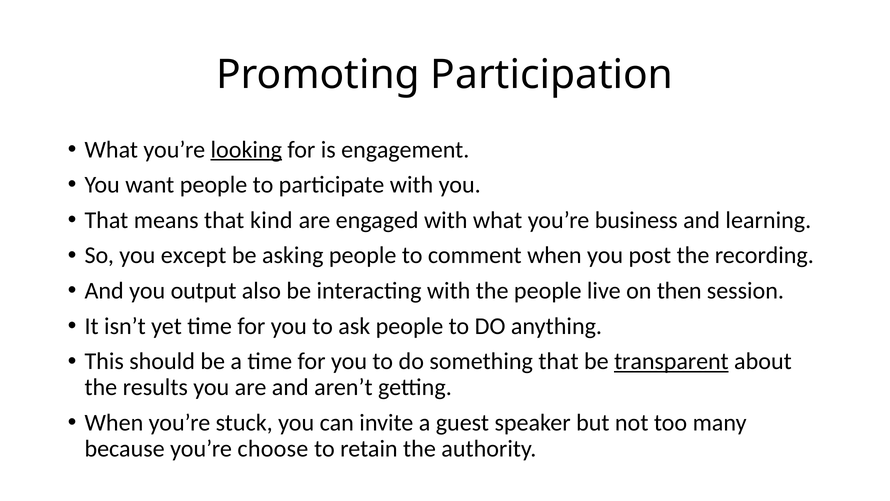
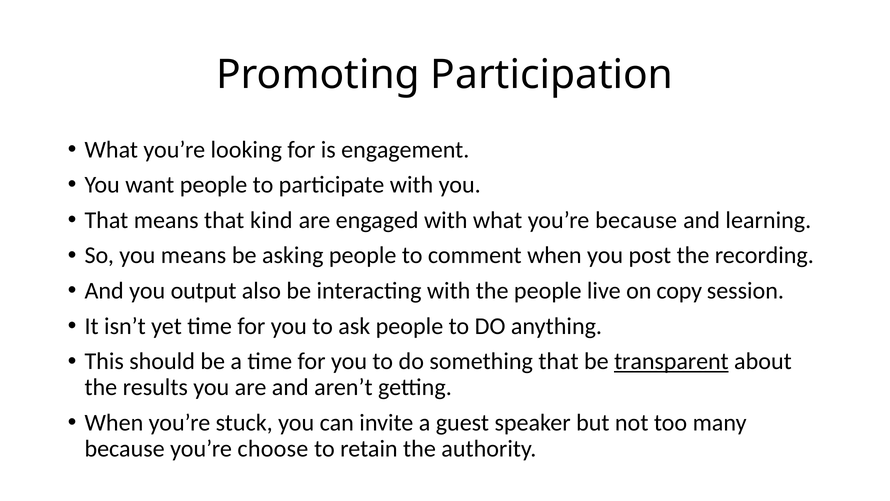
looking underline: present -> none (246, 149)
you’re business: business -> because (636, 220)
you except: except -> means (194, 255)
then: then -> copy (679, 291)
